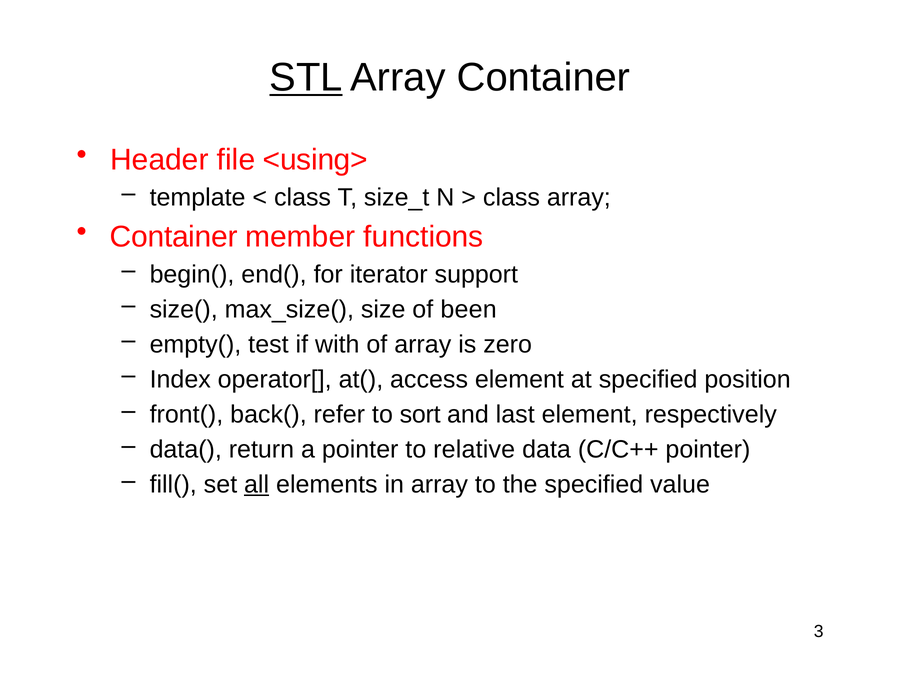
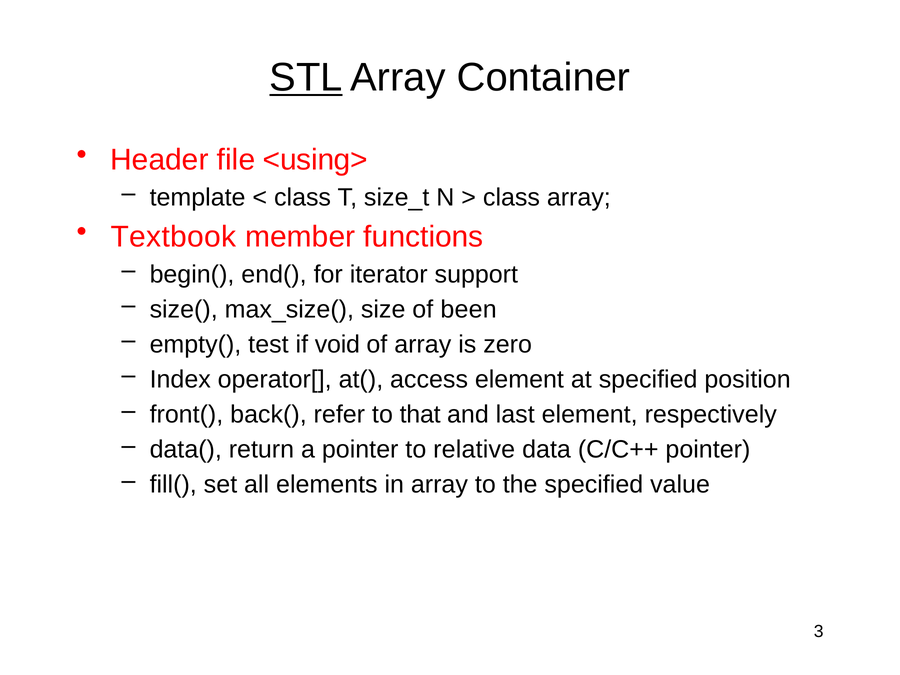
Container: Container -> Textbook (173, 237)
with: with -> void (337, 344)
sort: sort -> that (420, 414)
all underline: present -> none (257, 484)
